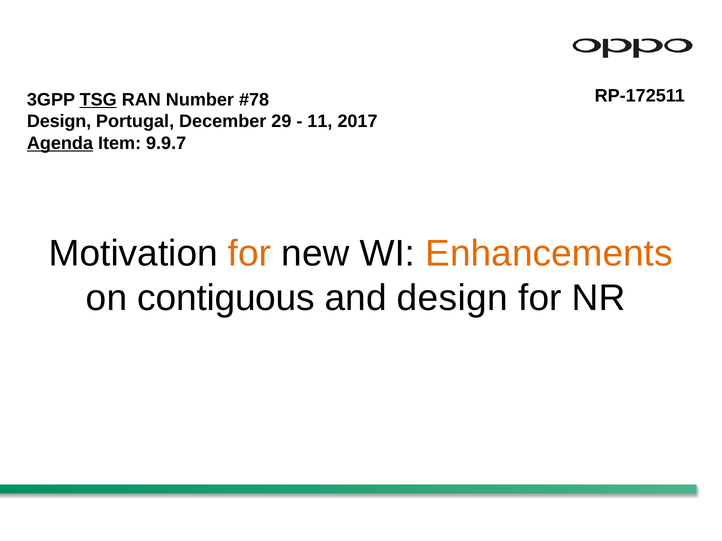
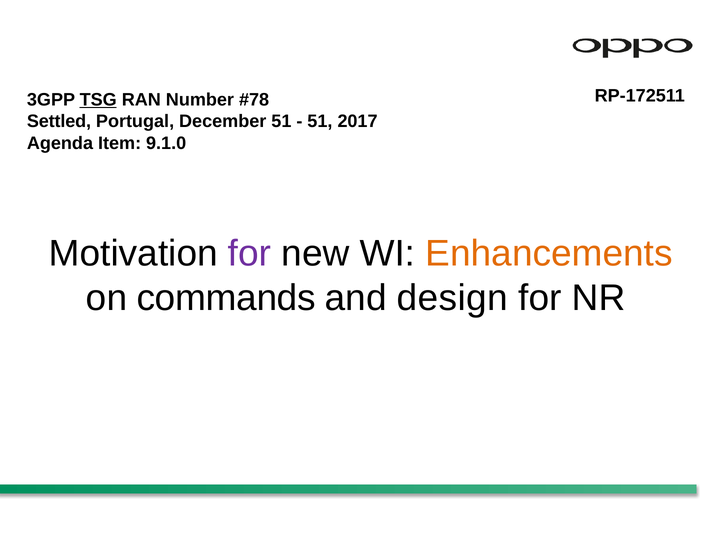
Design: Design -> Settled (59, 122)
December 29: 29 -> 51 (281, 122)
11: 11 -> 51 (320, 122)
Agenda underline: present -> none (60, 143)
9.9.7: 9.9.7 -> 9.1.0 (166, 143)
for colour: orange -> purple (250, 254)
contiguous: contiguous -> commands (226, 298)
